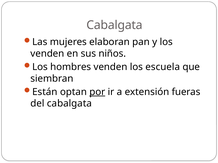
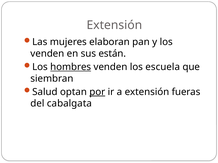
Cabalgata: Cabalgata -> Extensión (114, 25)
niños: niños -> están (112, 54)
hombres underline: none -> present (71, 67)
Están: Están -> Salud (45, 92)
